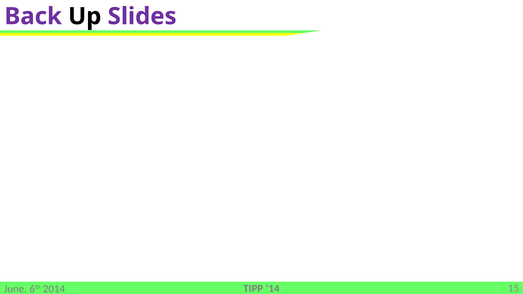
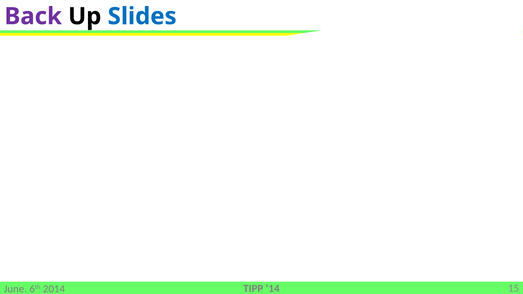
Slides colour: purple -> blue (142, 16)
